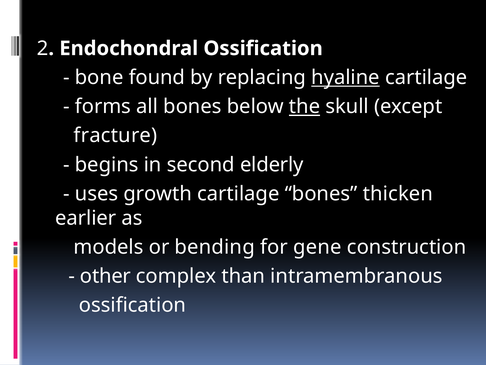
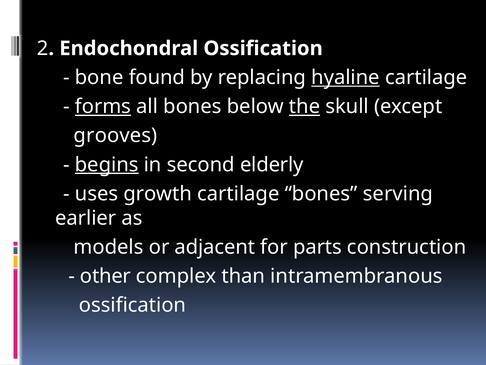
forms underline: none -> present (103, 106)
fracture: fracture -> grooves (115, 135)
begins underline: none -> present (107, 164)
thicken: thicken -> serving (398, 193)
bending: bending -> adjacent (215, 247)
gene: gene -> parts (317, 247)
